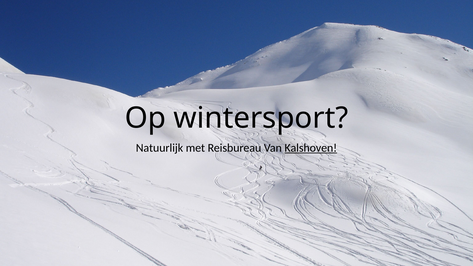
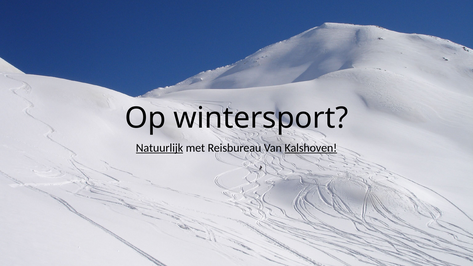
Natuurlijk underline: none -> present (159, 148)
